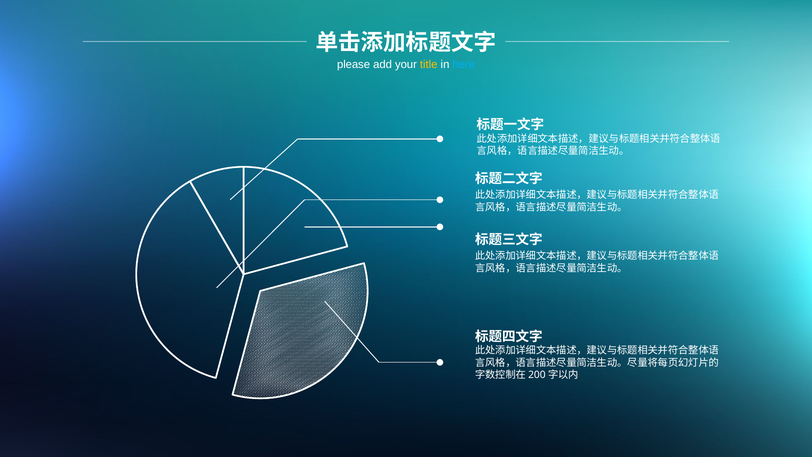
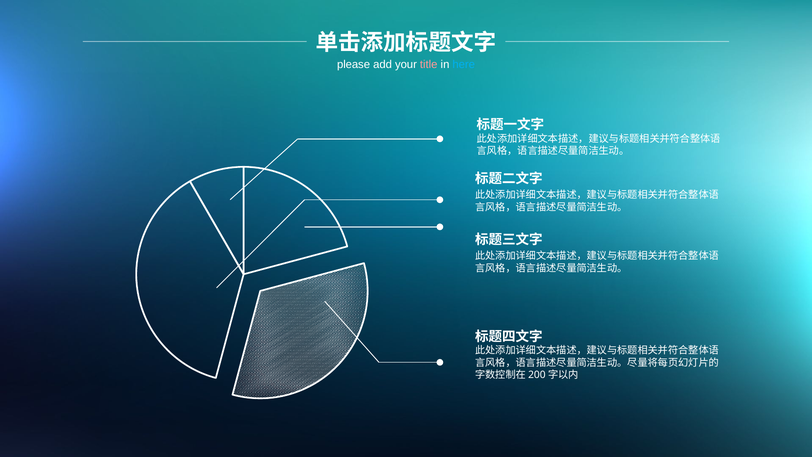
title colour: yellow -> pink (429, 64)
